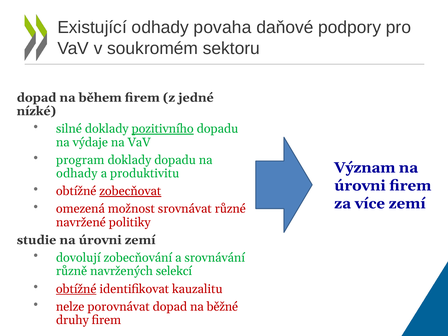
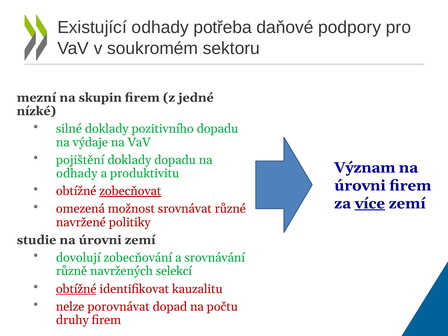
povaha: povaha -> potřeba (223, 27)
dopad: dopad -> mezní (36, 98)
během: během -> skupin (100, 98)
pozitivního underline: present -> none (163, 129)
program: program -> pojištění (80, 160)
více underline: none -> present (370, 203)
běžné: běžné -> počtu (222, 307)
